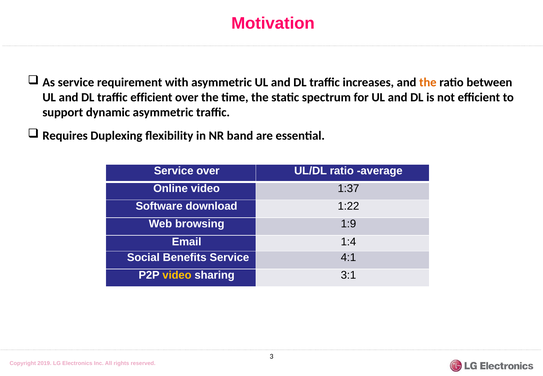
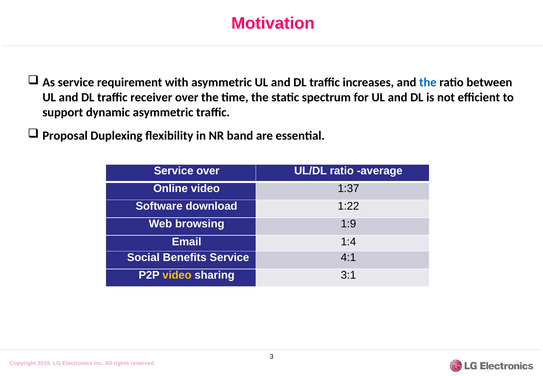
the colour: orange -> blue (428, 82)
traffic efficient: efficient -> receiver (151, 97)
Requires: Requires -> Proposal (65, 136)
